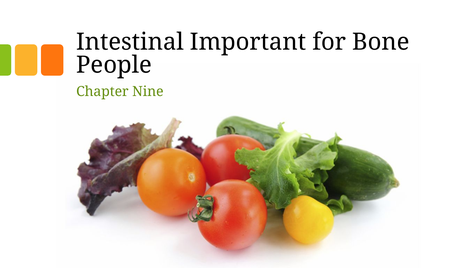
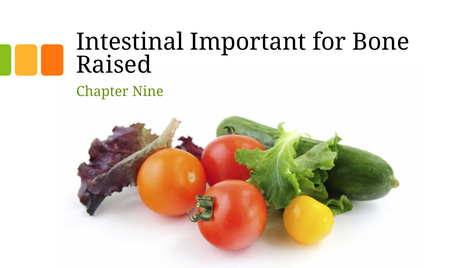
People: People -> Raised (114, 65)
